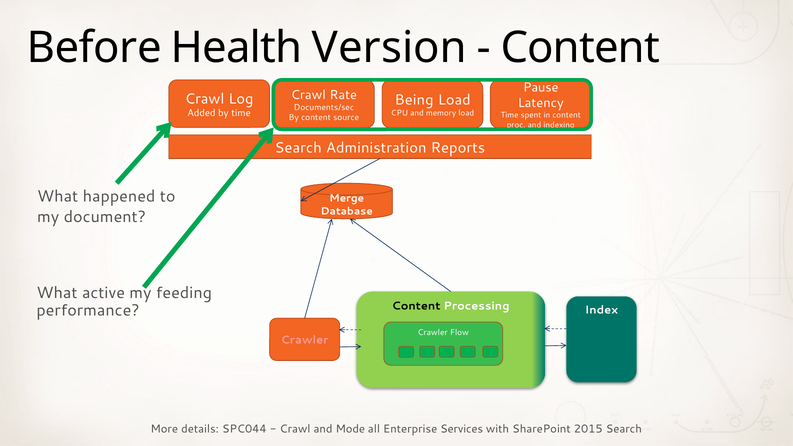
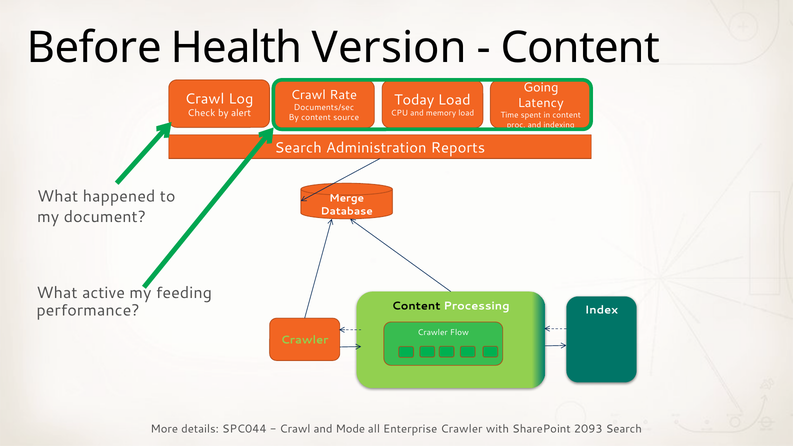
Pause: Pause -> Going (541, 87)
Being: Being -> Today (414, 100)
Added: Added -> Check (201, 113)
by time: time -> alert (241, 113)
Crawler colour: pink -> light green (305, 340)
Enterprise Services: Services -> Crawler (462, 429)
2015: 2015 -> 2093 (588, 429)
